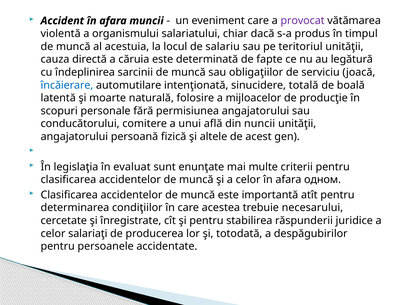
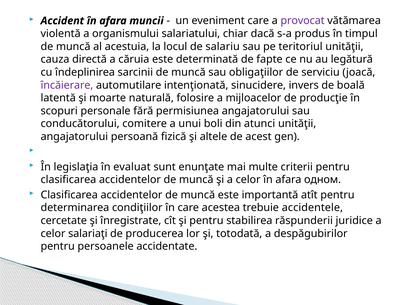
încăierare colour: blue -> purple (67, 85)
totală: totală -> invers (304, 85)
află: află -> boli (213, 124)
nuncii: nuncii -> atunci (260, 124)
necesarului: necesarului -> accidentele (312, 208)
